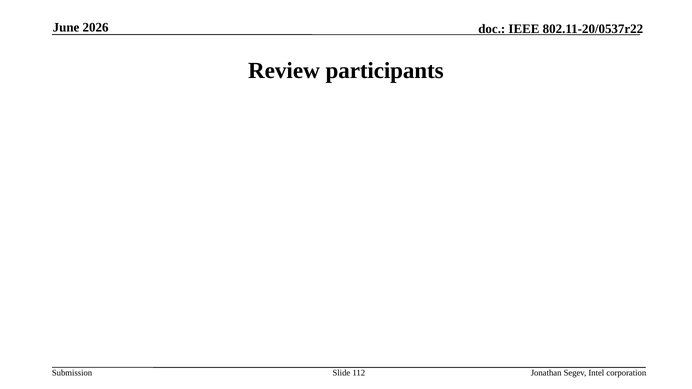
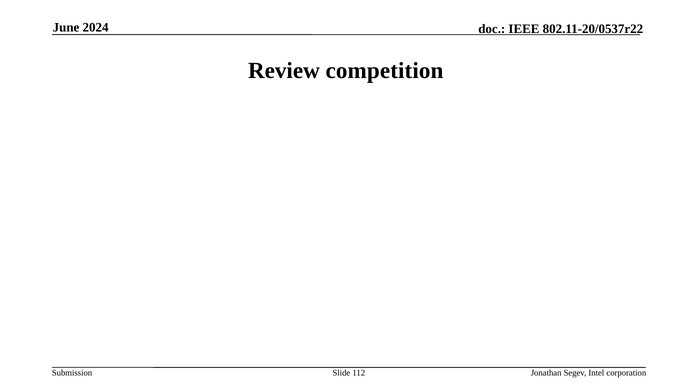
2026: 2026 -> 2024 (96, 28)
participants: participants -> competition (384, 71)
